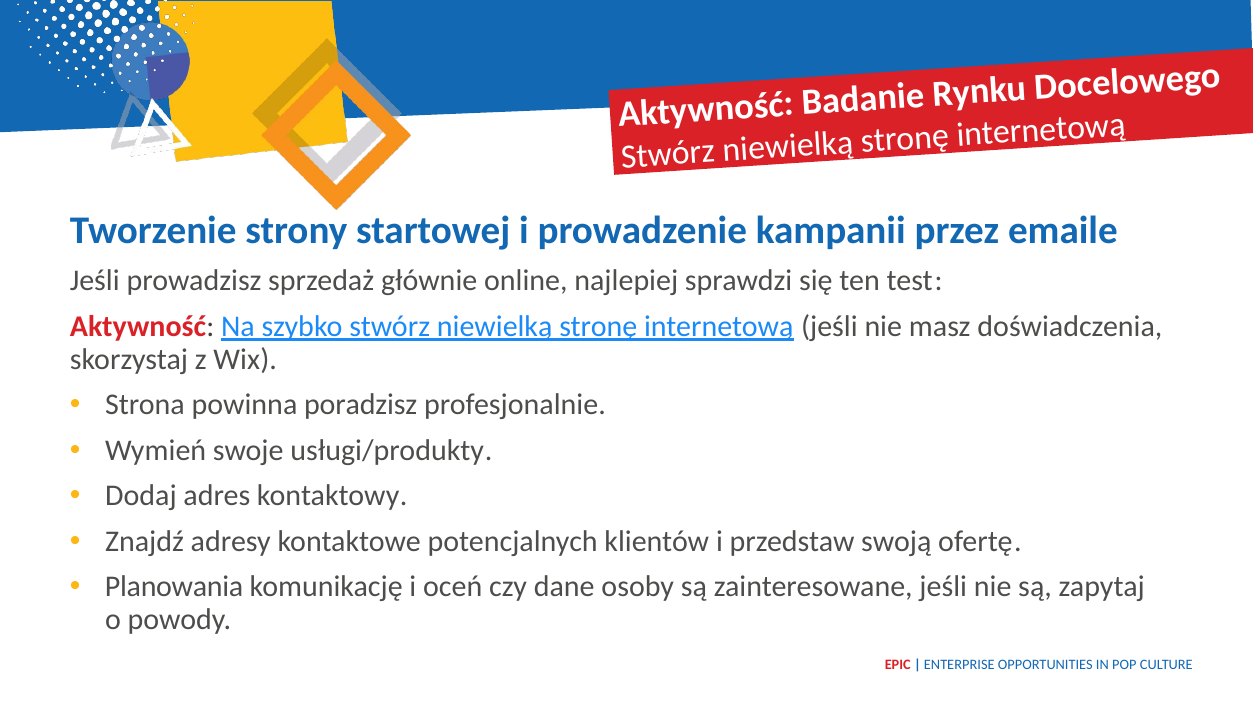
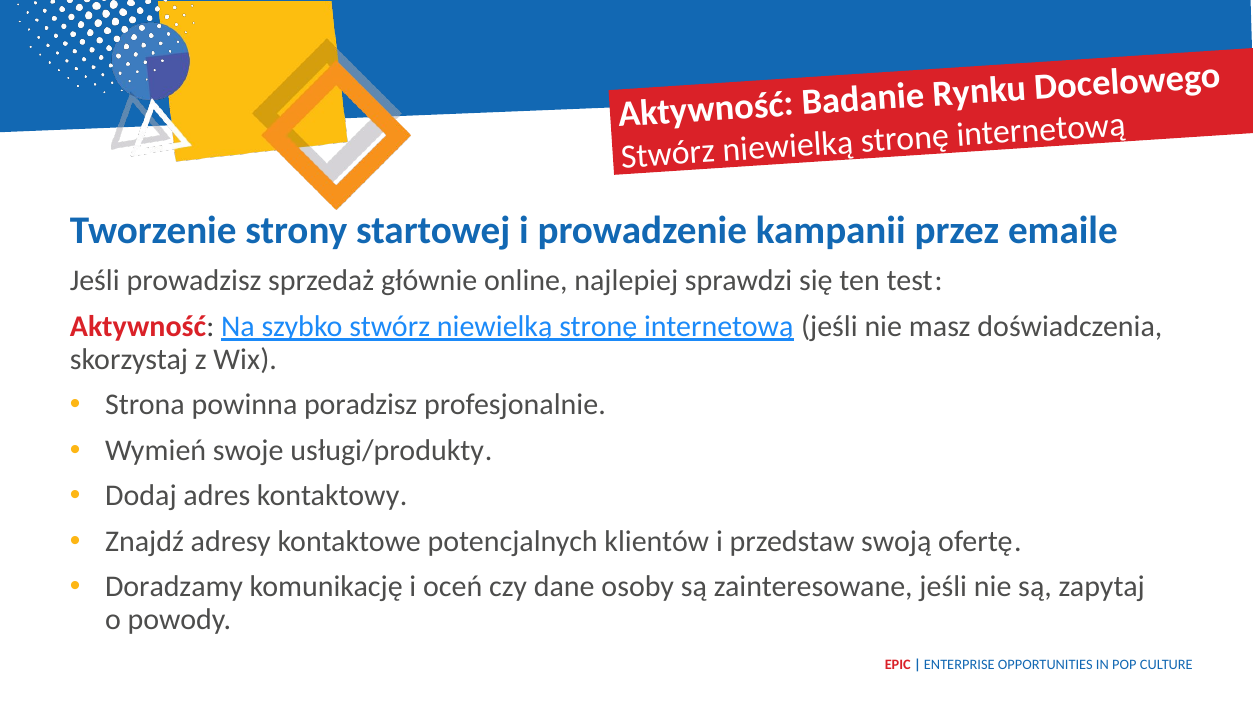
Planowania: Planowania -> Doradzamy (174, 587)
